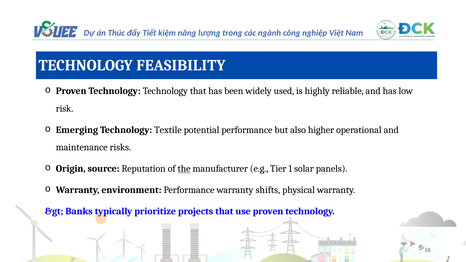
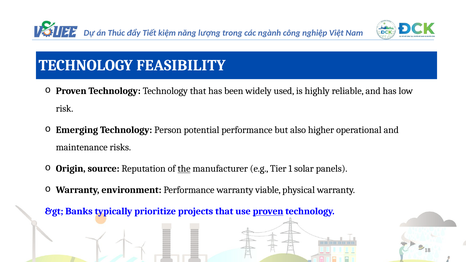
Textile: Textile -> Person (168, 130)
shifts: shifts -> viable (268, 190)
proven underline: none -> present (268, 211)
